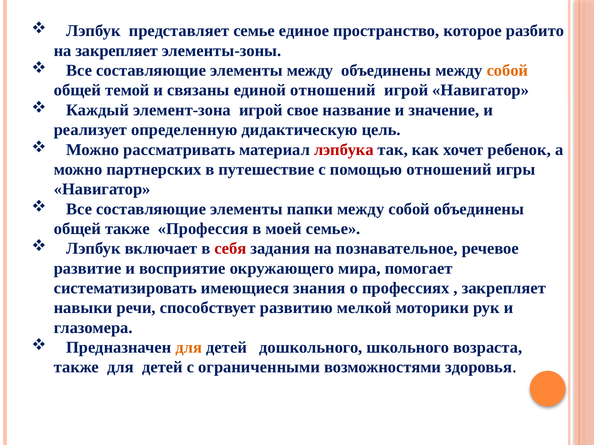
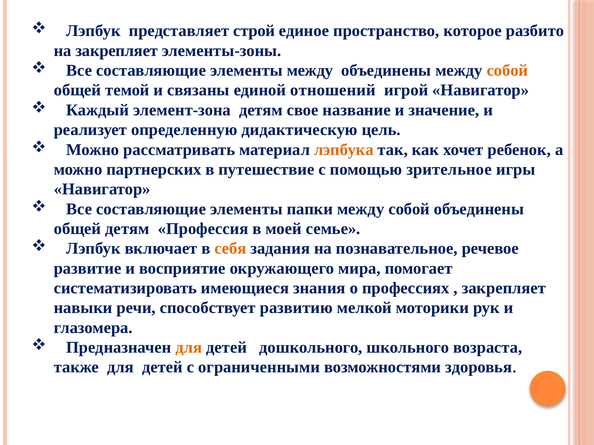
представляет семье: семье -> строй (254, 31)
элемент-зона игрой: игрой -> детям (261, 110)
лэпбука colour: red -> orange (344, 150)
помощью отношений: отношений -> зрительное (449, 170)
общей также: также -> детям (127, 229)
себя colour: red -> orange (230, 249)
